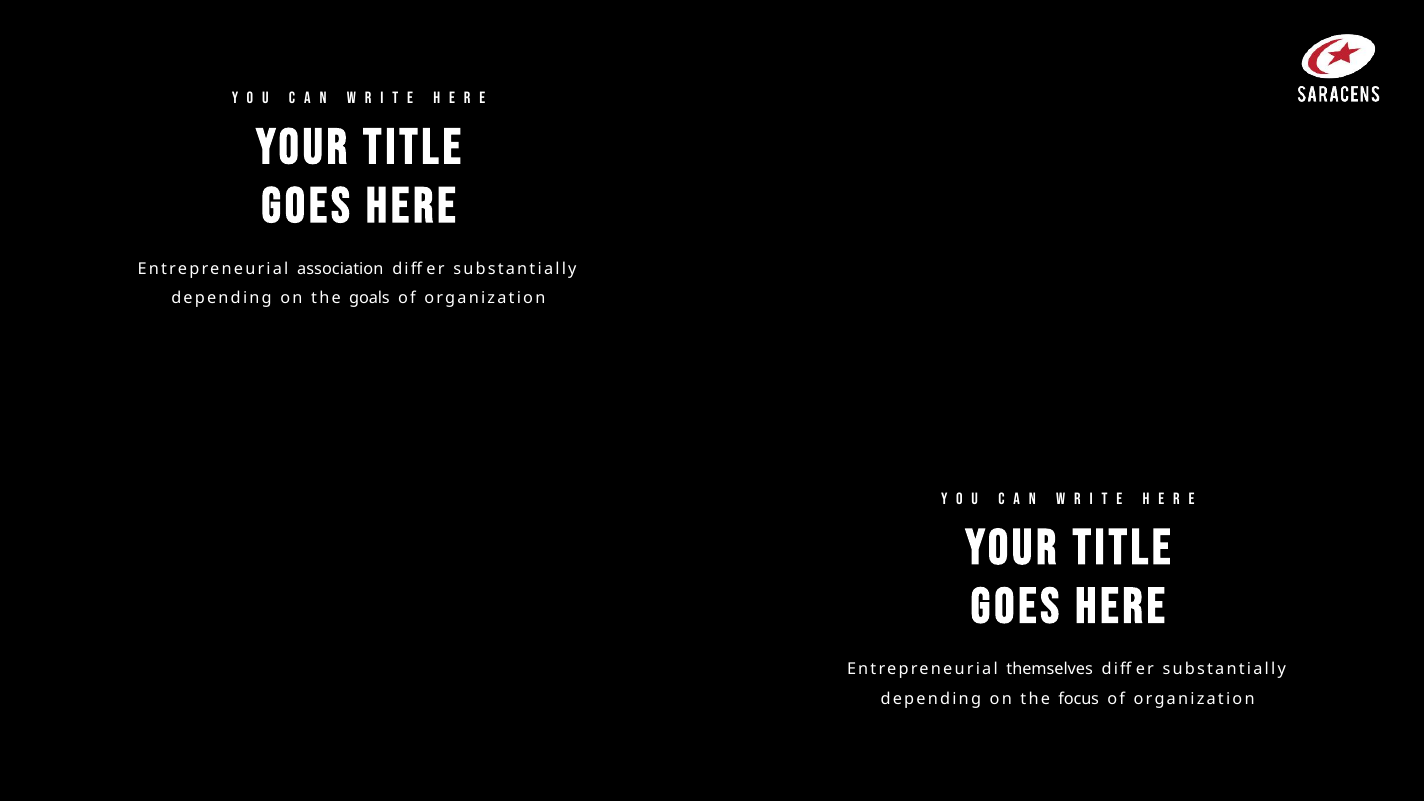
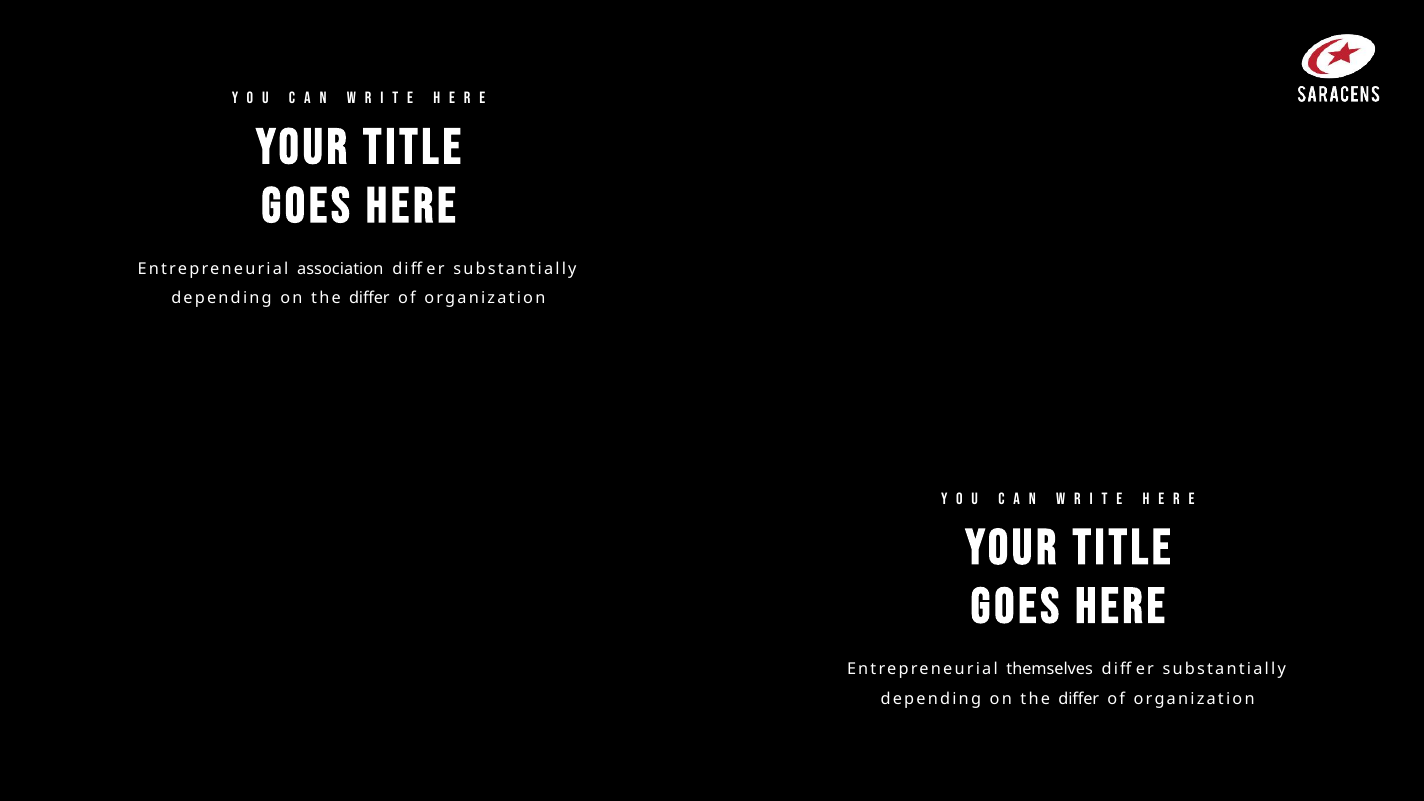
goals: goals -> differ (369, 299)
focus: focus -> differ (1079, 699)
